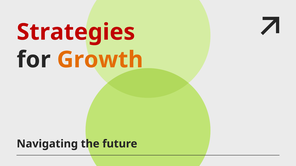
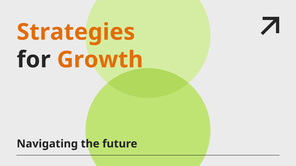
Strategies colour: red -> orange (76, 32)
